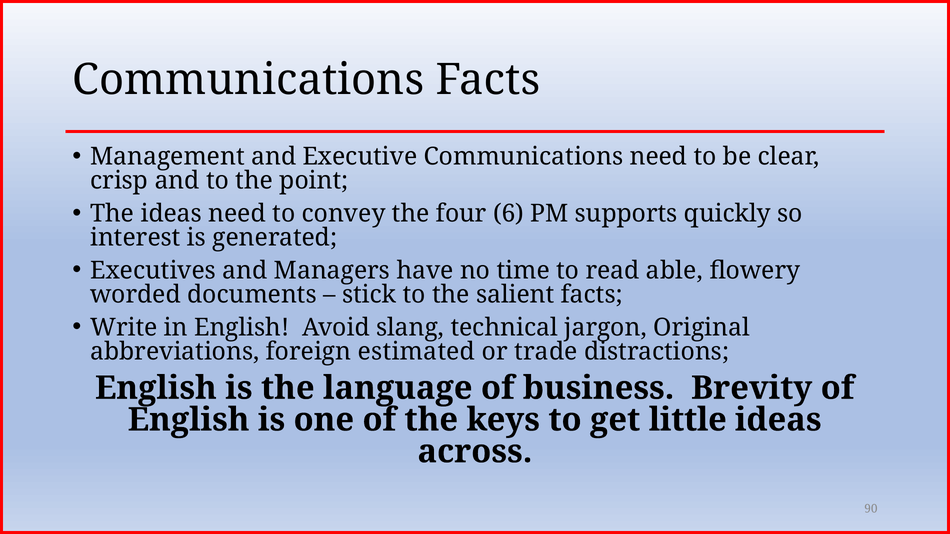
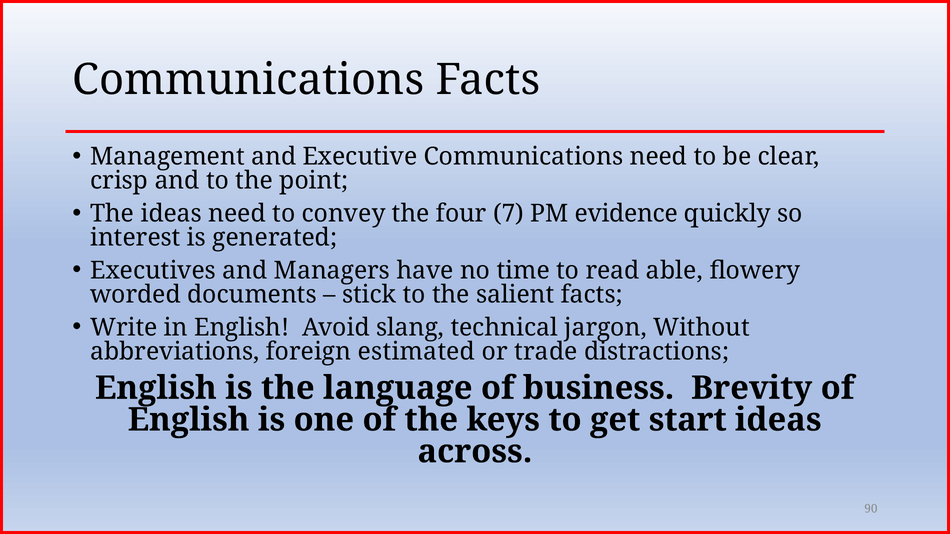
6: 6 -> 7 (508, 214)
supports: supports -> evidence (626, 214)
Original: Original -> Without (702, 328)
little: little -> start (688, 420)
